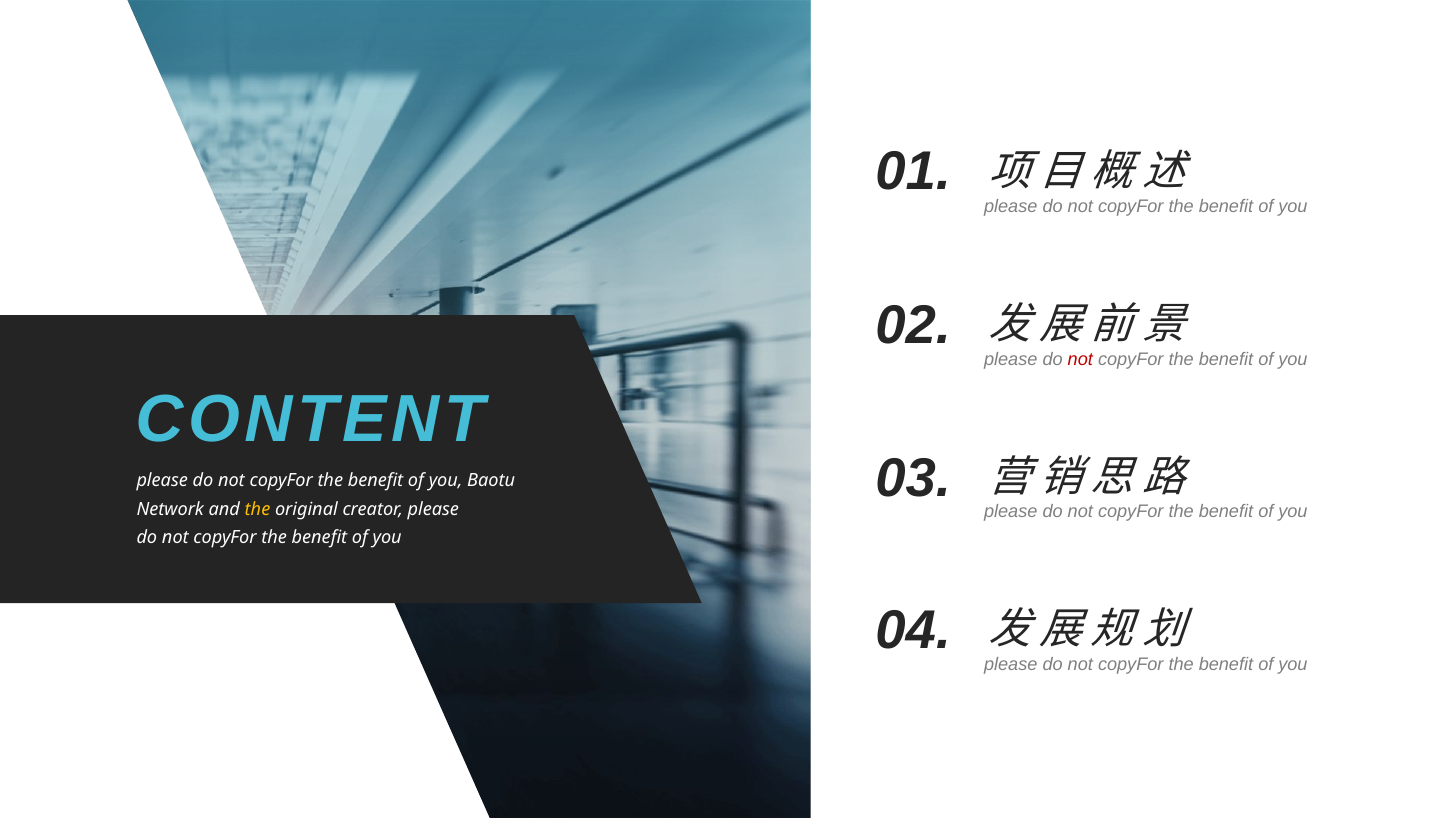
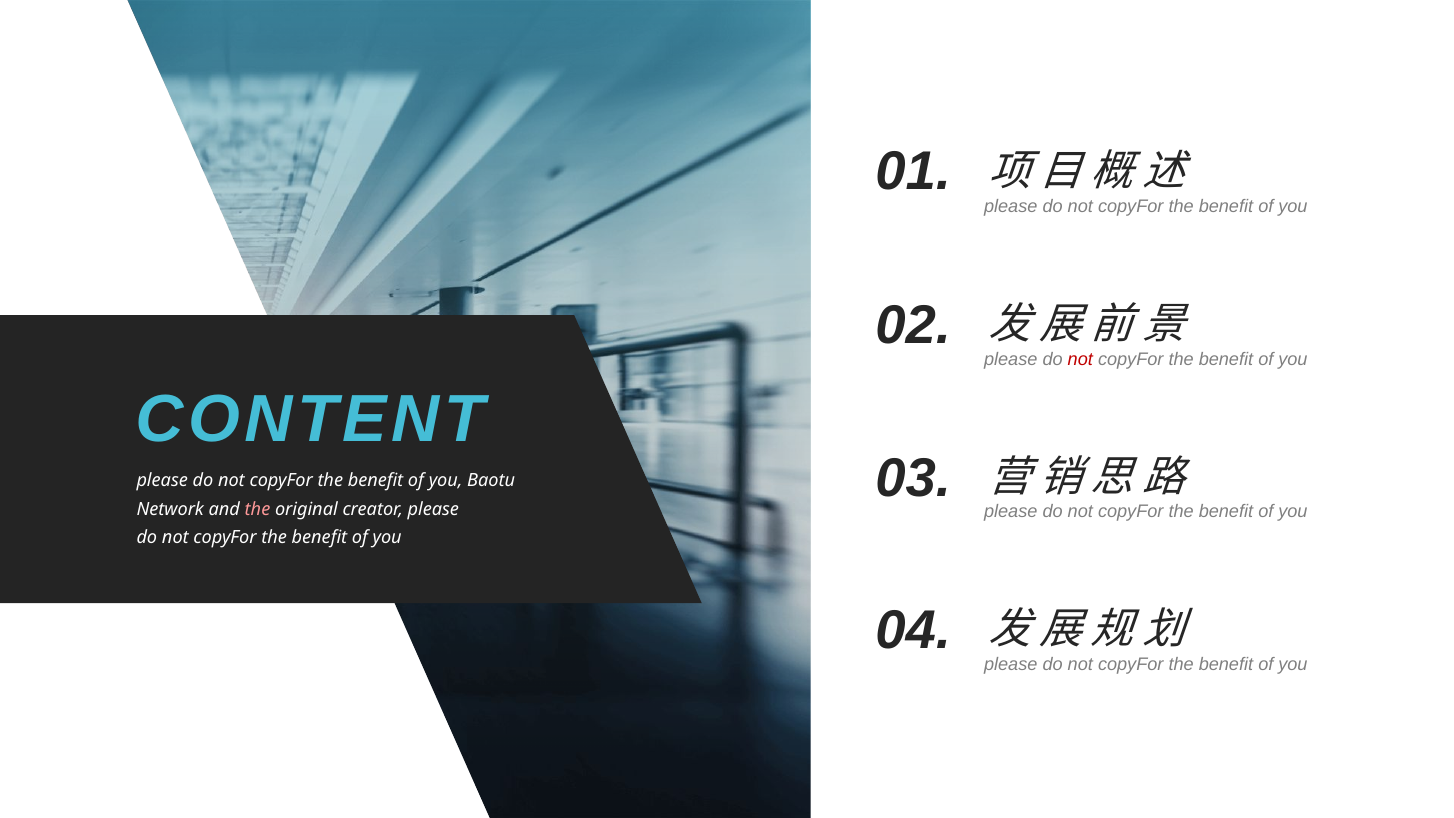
the colour: yellow -> pink (258, 509)
